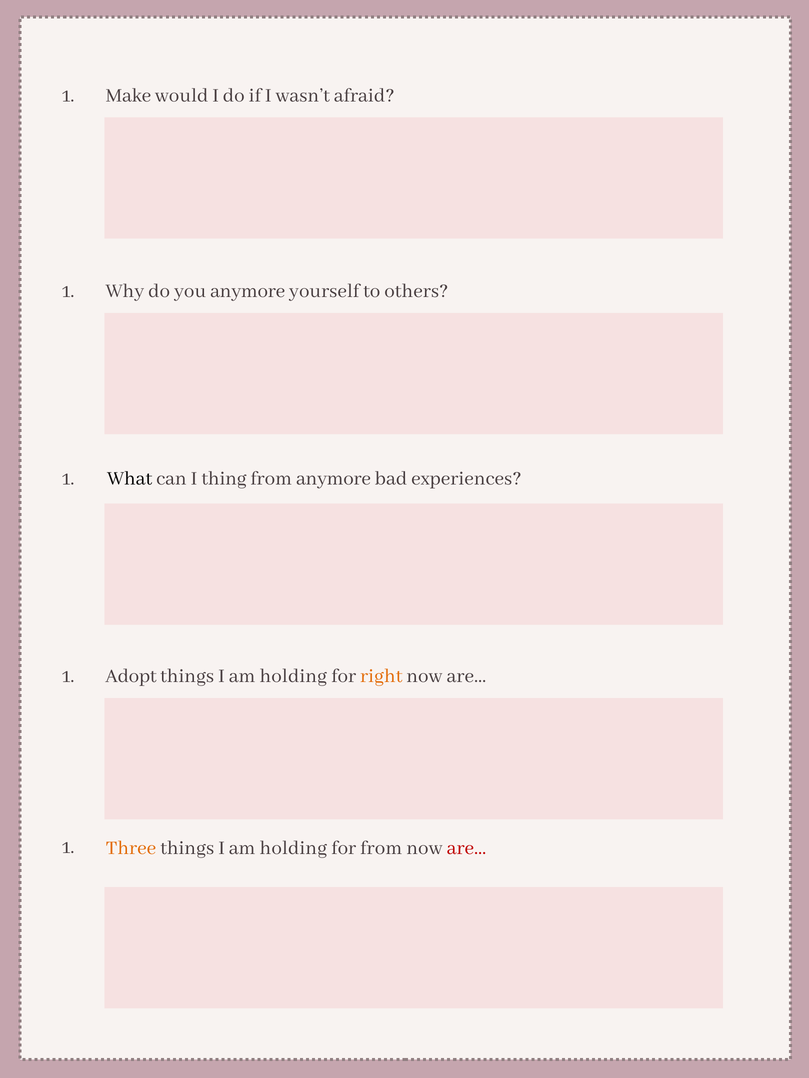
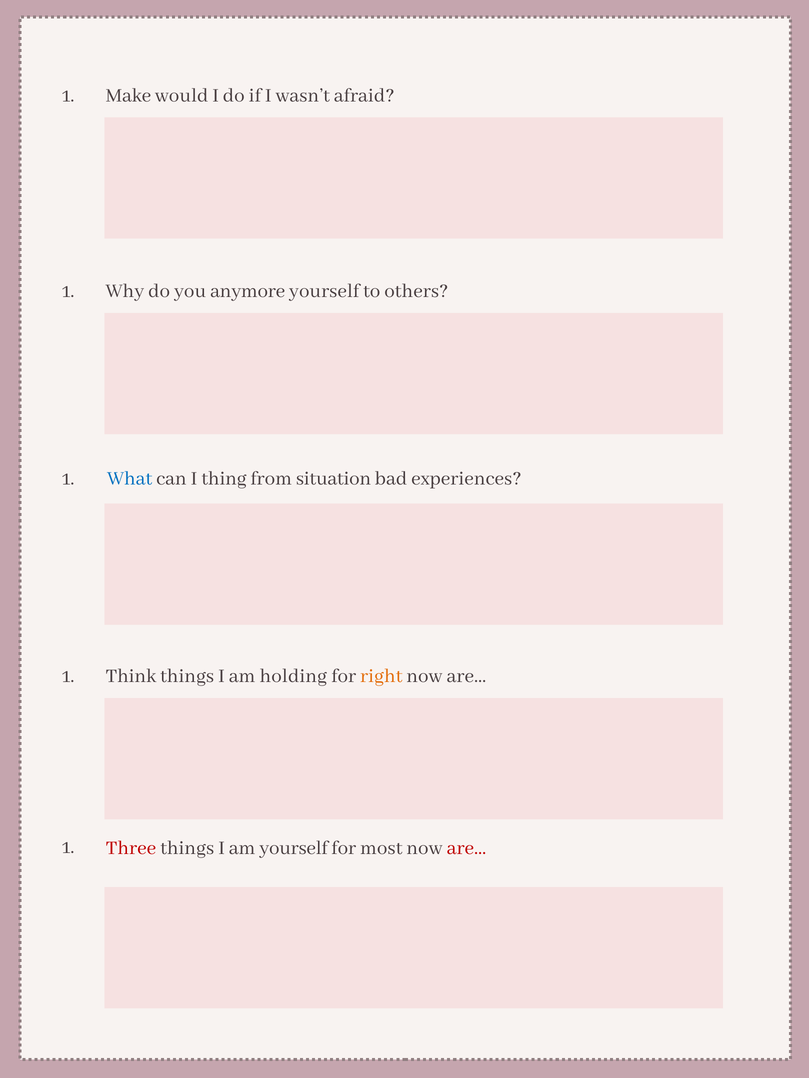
What colour: black -> blue (130, 478)
from anymore: anymore -> situation (334, 478)
Adopt: Adopt -> Think (131, 676)
Three colour: orange -> red (131, 848)
holding: holding -> yourself (294, 848)
for from: from -> most (381, 848)
